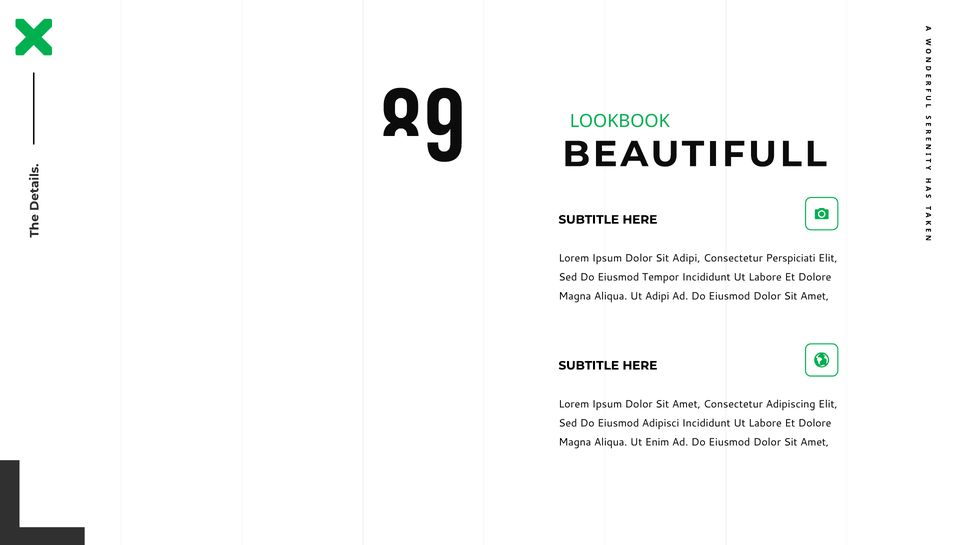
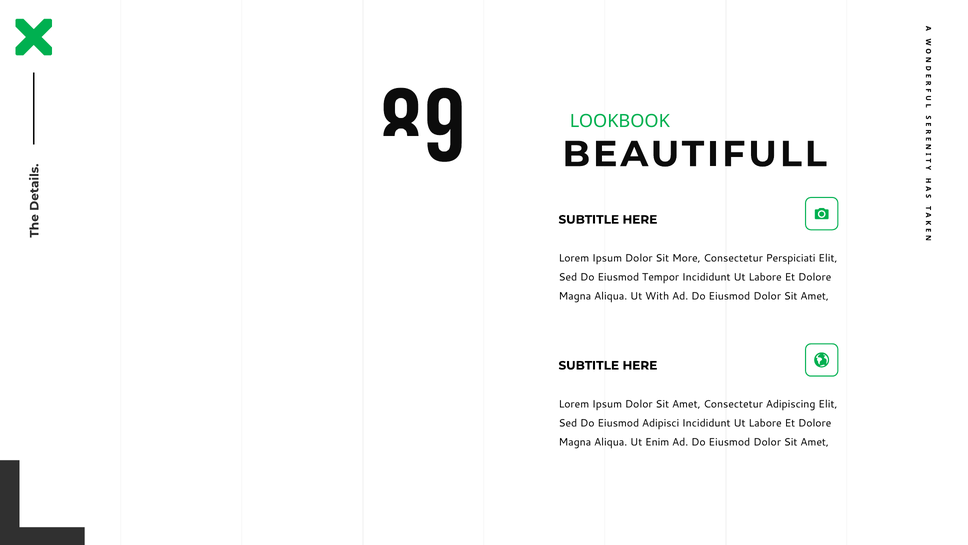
Sit Adipi: Adipi -> More (686, 258)
Ut Adipi: Adipi -> With (657, 296)
